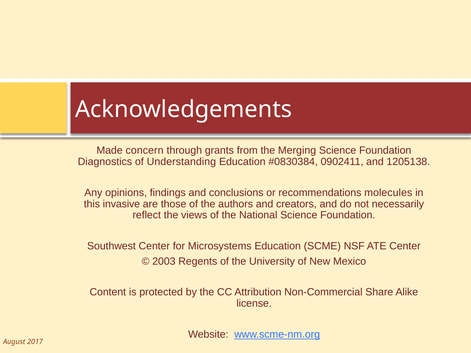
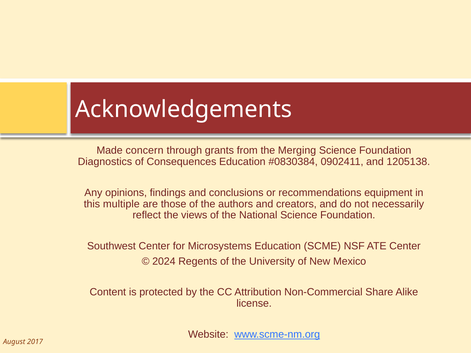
Understanding: Understanding -> Consequences (181, 162)
molecules: molecules -> equipment (388, 193)
invasive: invasive -> multiple (121, 204)
2003: 2003 -> 2024 (164, 262)
